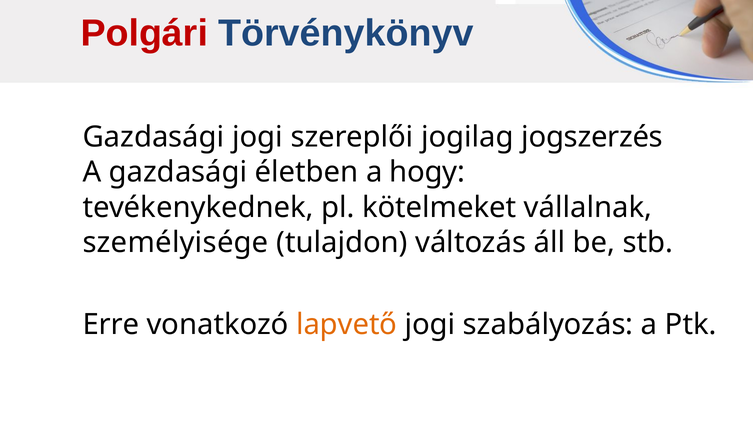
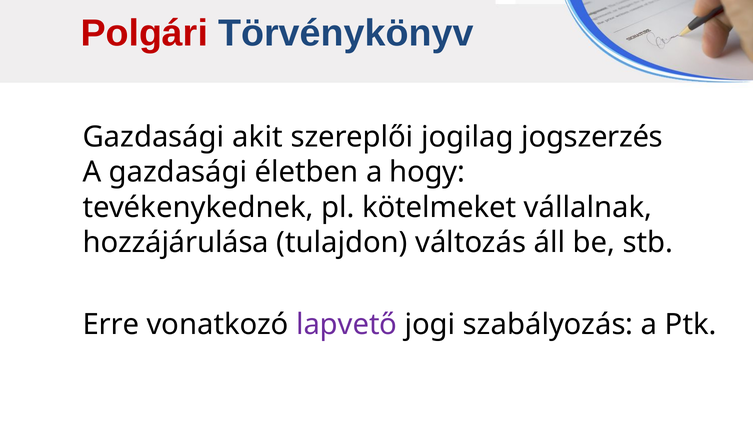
Gazdasági jogi: jogi -> akit (257, 137)
személyisége: személyisége -> hozzájárulása (176, 242)
lapvető colour: orange -> purple (347, 325)
